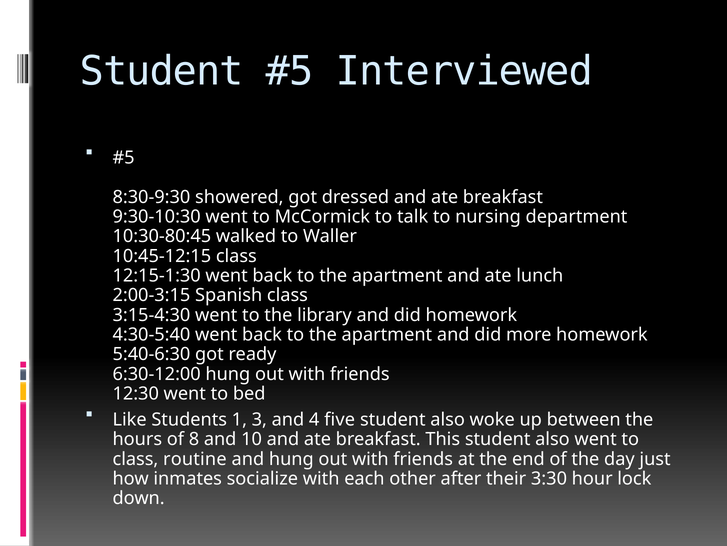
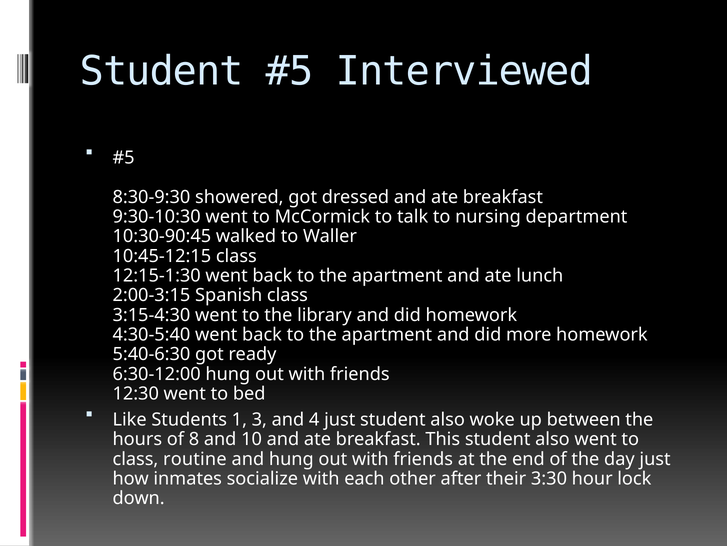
10:30-80:45: 10:30-80:45 -> 10:30-90:45 (162, 236)
4 five: five -> just (340, 419)
